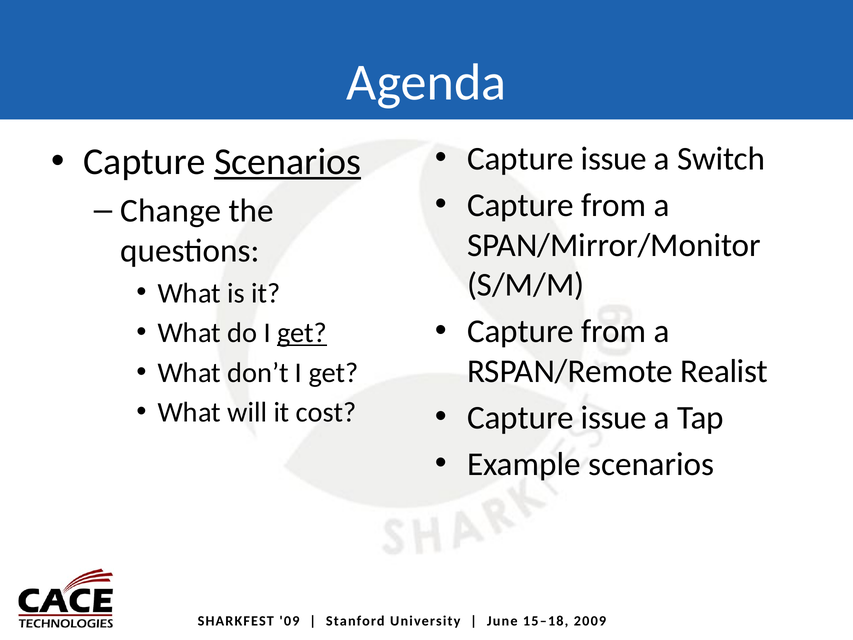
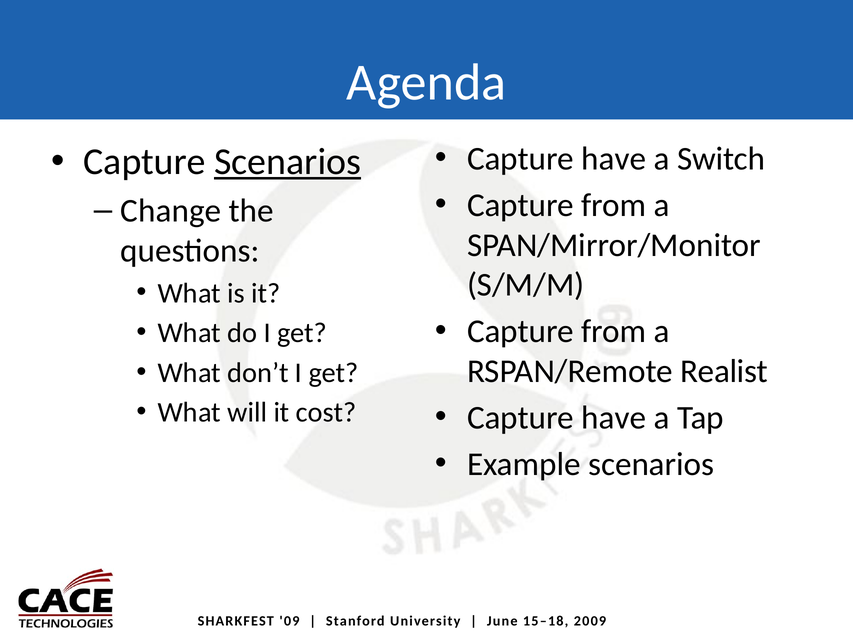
issue: issue -> have (614, 159)
get underline: present -> none (302, 333)
issue: issue -> have (614, 418)
